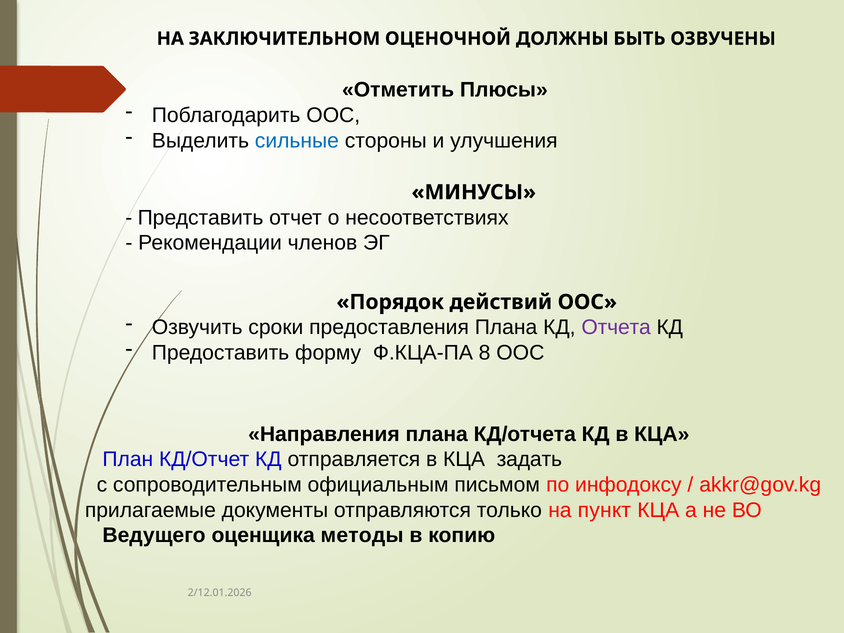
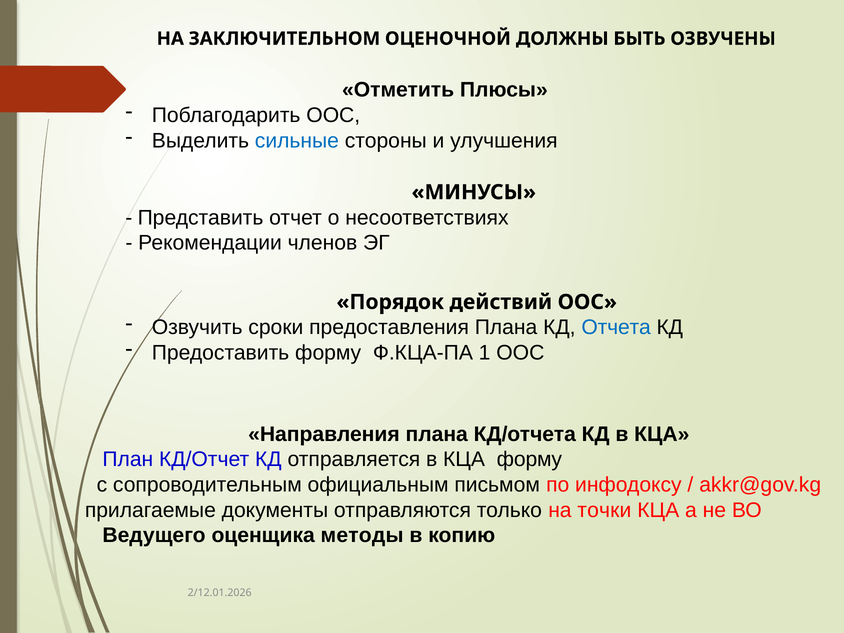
Отчета colour: purple -> blue (616, 327)
8: 8 -> 1 (485, 353)
КЦА задать: задать -> форму (529, 459)
пункт: пункт -> точки (604, 510)
